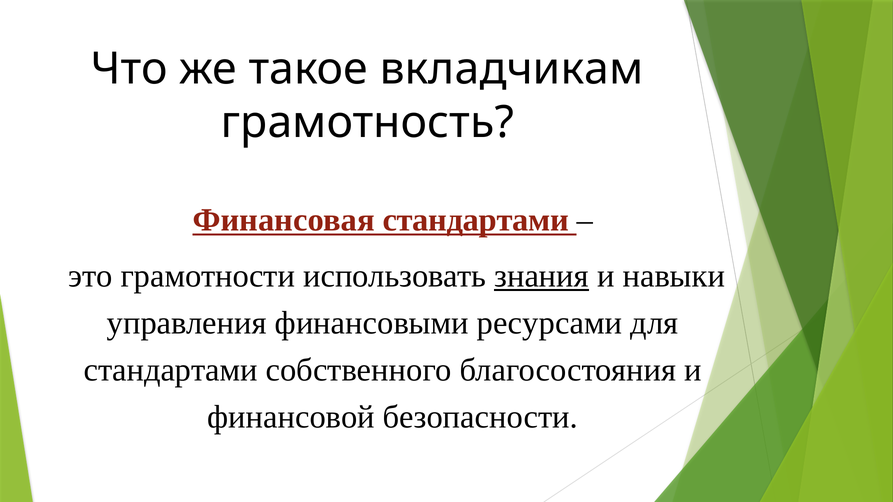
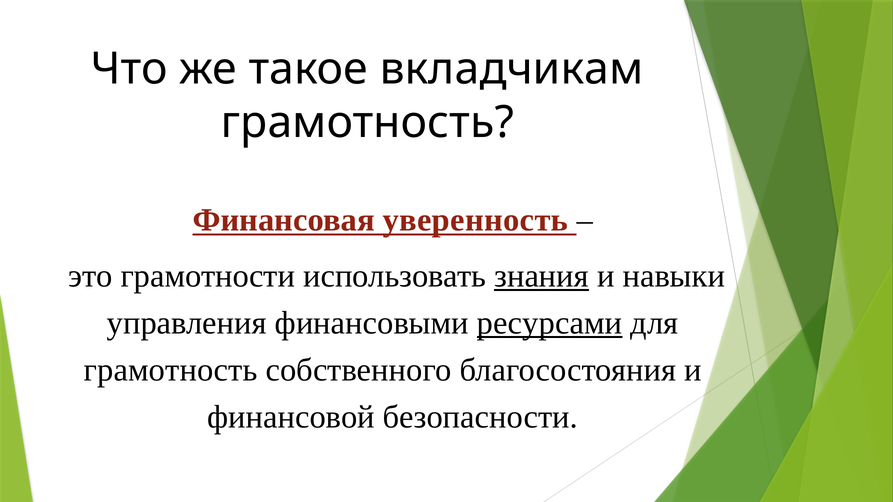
Финансовая стандартами: стандартами -> уверенность (475, 220)
ресурсами underline: none -> present (550, 323)
стандартами: стандартами -> грамотность (171, 370)
